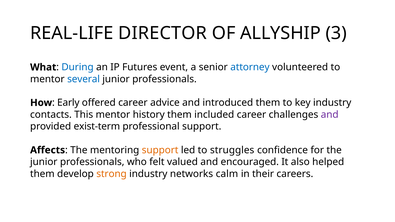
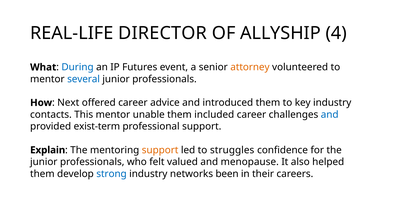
3: 3 -> 4 (336, 33)
attorney colour: blue -> orange (250, 67)
Early: Early -> Next (68, 103)
history: history -> unable (149, 115)
and colour: purple -> blue (330, 115)
Affects: Affects -> Explain (48, 150)
encouraged: encouraged -> menopause (250, 162)
strong colour: orange -> blue (111, 174)
calm: calm -> been (227, 174)
